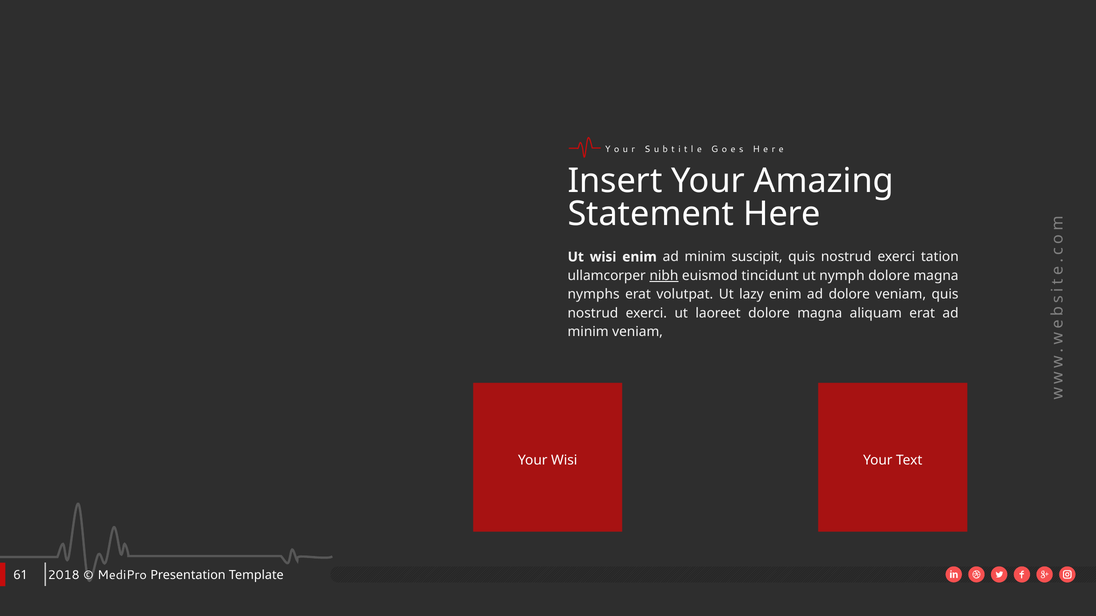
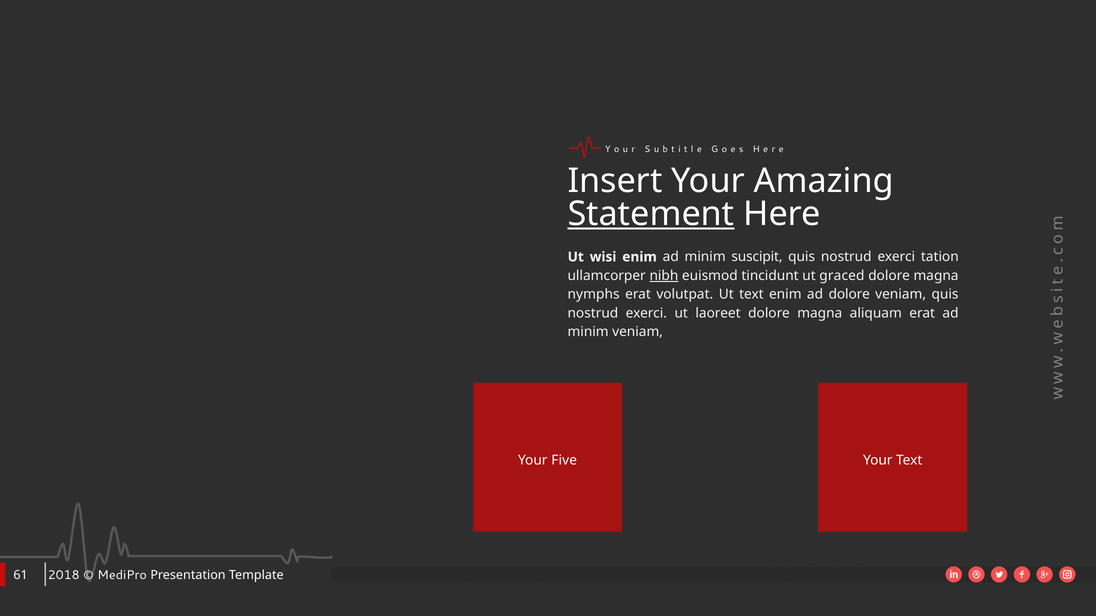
Statement underline: none -> present (651, 214)
nymph: nymph -> graced (842, 276)
Ut lazy: lazy -> text (751, 295)
Your Wisi: Wisi -> Five (564, 460)
